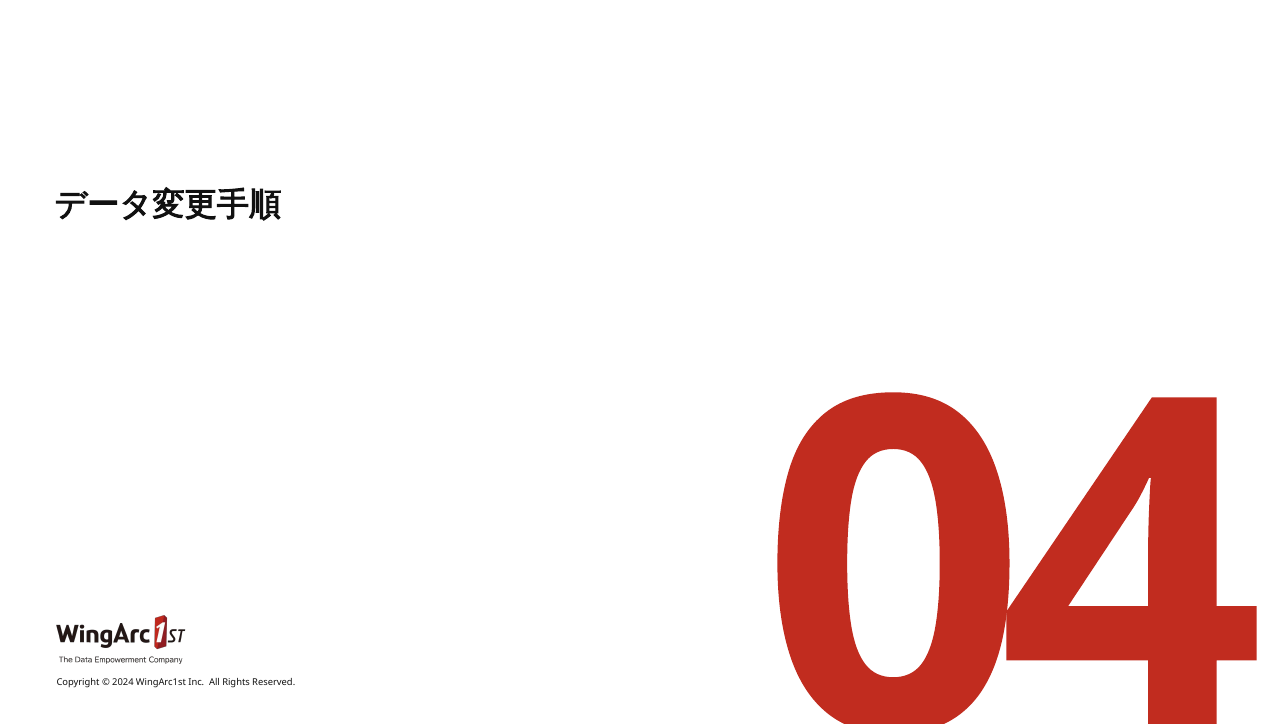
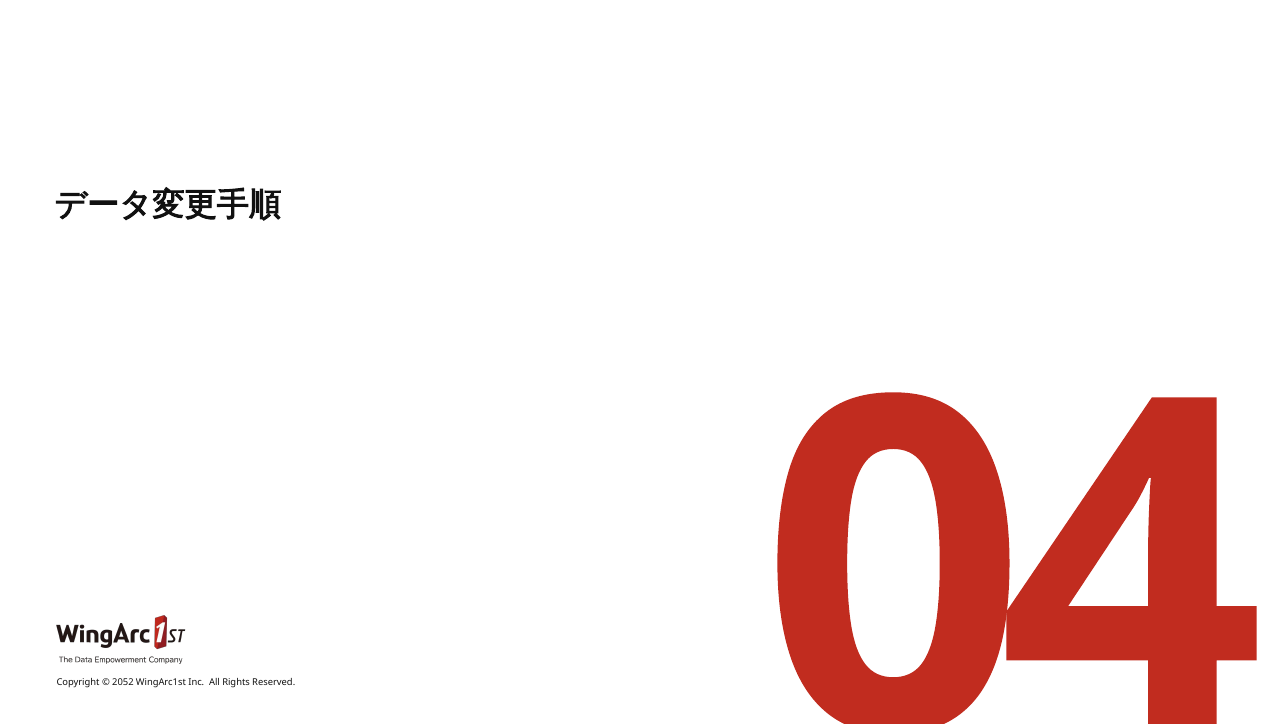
2024: 2024 -> 2052 (123, 683)
